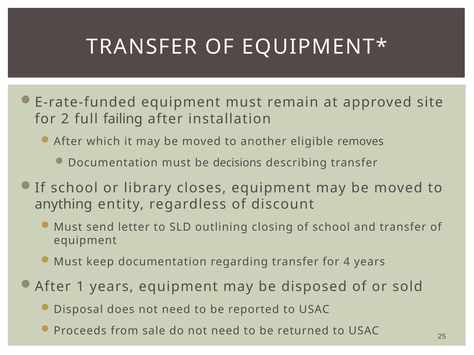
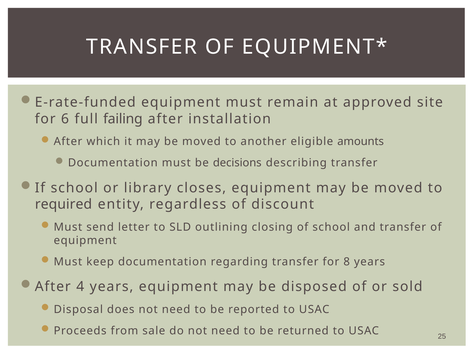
2: 2 -> 6 (65, 119)
removes: removes -> amounts (361, 142)
anything: anything -> required (63, 205)
4: 4 -> 8 (347, 262)
1: 1 -> 4 (80, 287)
